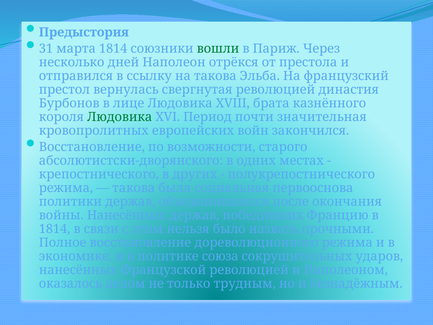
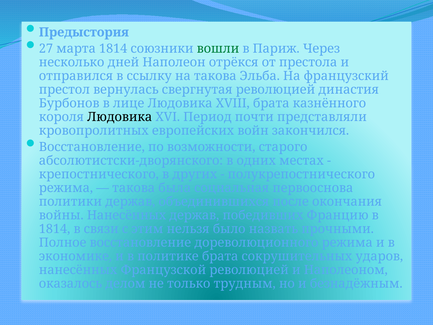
31: 31 -> 27 (46, 49)
Людовика colour: green -> black (120, 117)
значительная: значительная -> представляли (322, 117)
политике союза: союза -> брата (220, 256)
